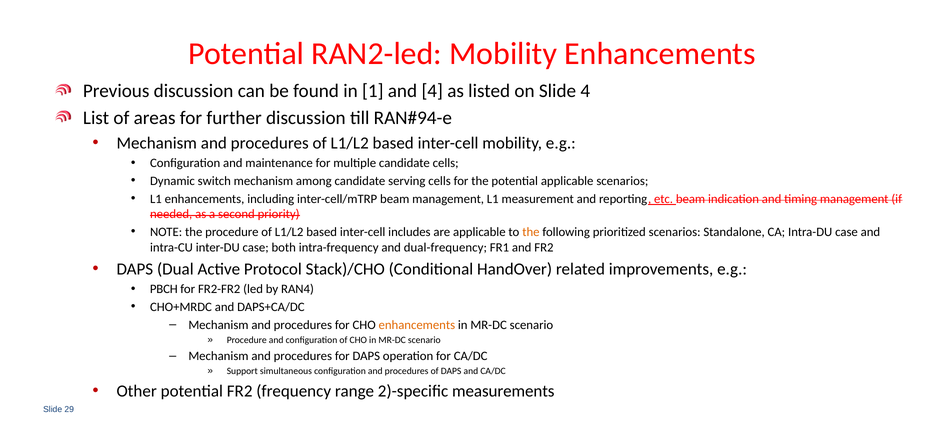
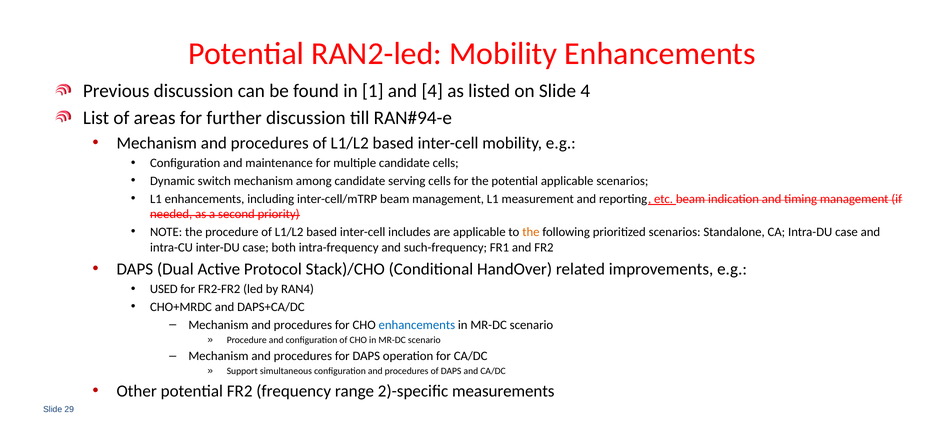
dual-frequency: dual-frequency -> such-frequency (445, 247)
PBCH: PBCH -> USED (164, 289)
enhancements colour: orange -> blue (417, 325)
